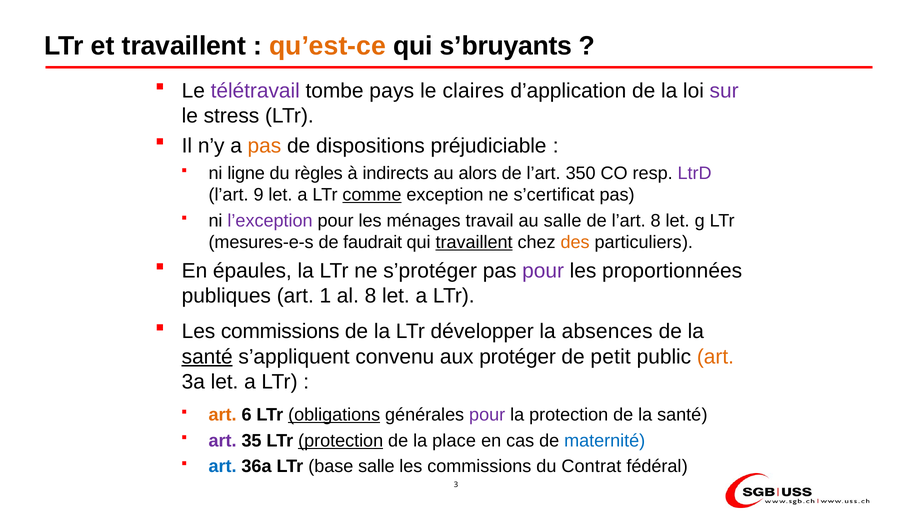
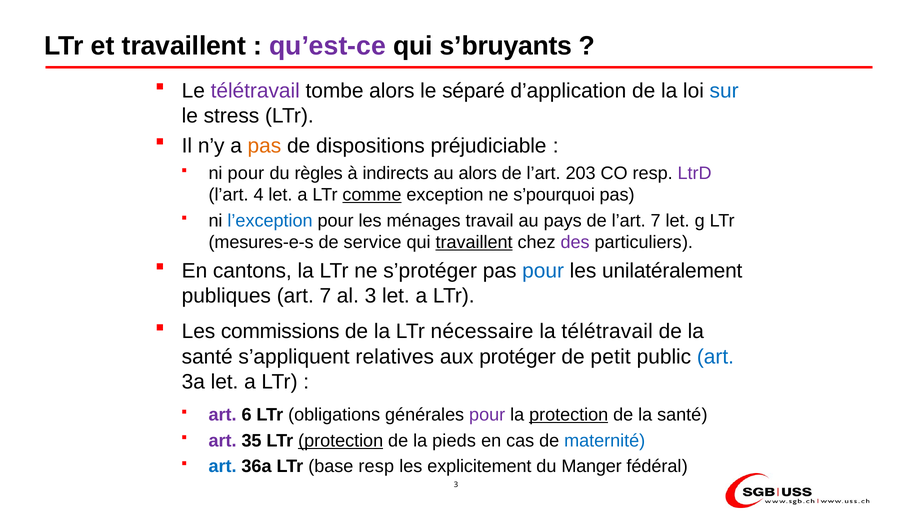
qu’est-ce colour: orange -> purple (327, 46)
tombe pays: pays -> alors (392, 91)
claires: claires -> séparé (474, 91)
sur colour: purple -> blue (724, 91)
ni ligne: ligne -> pour (246, 173)
350: 350 -> 203 (581, 173)
9: 9 -> 4 (259, 195)
s’certificat: s’certificat -> s’pourquoi (554, 195)
l’exception colour: purple -> blue (270, 221)
au salle: salle -> pays (563, 221)
l’art 8: 8 -> 7 (656, 221)
faudrait: faudrait -> service (372, 242)
des colour: orange -> purple (575, 242)
épaules: épaules -> cantons (252, 271)
pour colour: purple -> blue (543, 271)
proportionnées: proportionnées -> unilatéralement (672, 271)
art 1: 1 -> 7 (325, 296)
al 8: 8 -> 3 (370, 296)
développer: développer -> nécessaire (482, 332)
la absences: absences -> télétravail (607, 332)
santé underline: present -> none (207, 357)
convenu: convenu -> relatives (395, 357)
art colour: orange -> blue (715, 357)
art colour: orange -> purple (223, 415)
obligations underline: present -> none (334, 415)
protection underline: none -> present (569, 415)
place: place -> pieds (454, 441)
base salle: salle -> resp (376, 466)
commissions: commissions -> explicitement (479, 466)
Contrat: Contrat -> Manger (592, 466)
